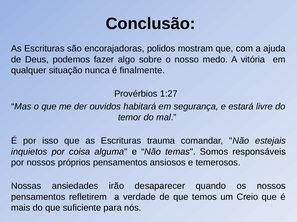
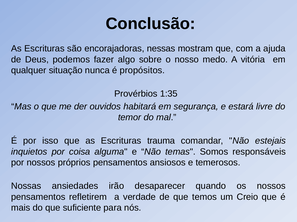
polidos: polidos -> nessas (161, 49)
finalmente: finalmente -> propósitos (142, 71)
1:27: 1:27 -> 1:35 (169, 94)
